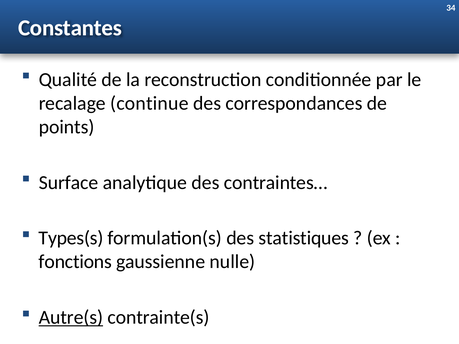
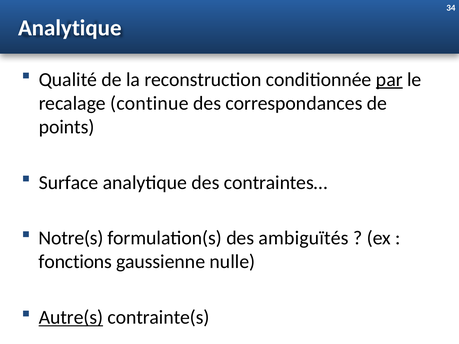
Constantes: Constantes -> Analytique (70, 28)
par underline: none -> present (389, 80)
Types(s: Types(s -> Notre(s (71, 238)
statistiques: statistiques -> ambiguïtés (304, 238)
